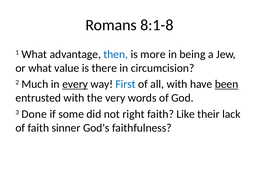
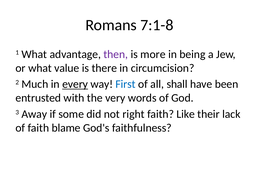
8:1-8: 8:1-8 -> 7:1-8 (157, 25)
then colour: blue -> purple (116, 54)
all with: with -> shall (177, 84)
been underline: present -> none (227, 84)
Done: Done -> Away (34, 114)
sinner: sinner -> blame (66, 128)
